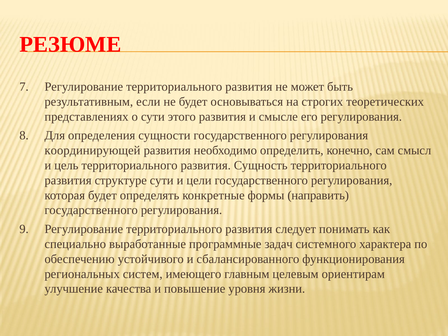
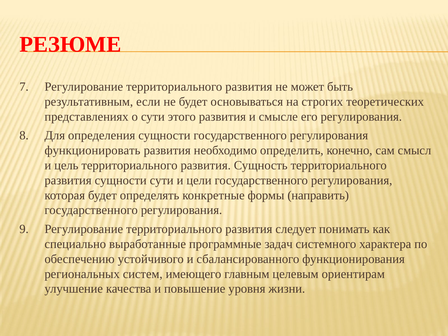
координирующей: координирующей -> функционировать (92, 150)
развития структуре: структуре -> сущности (121, 180)
